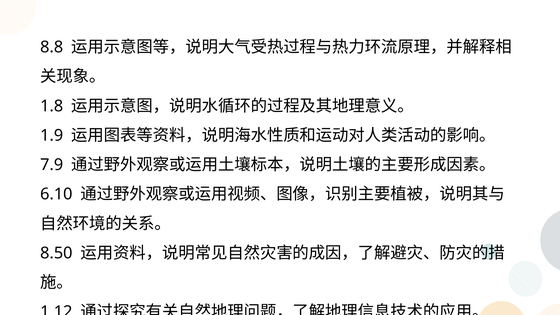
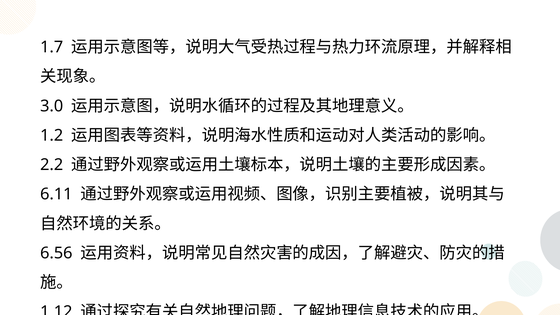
8.8: 8.8 -> 1.7 (52, 47)
1.8: 1.8 -> 3.0 (52, 106)
1.9: 1.9 -> 1.2 (52, 135)
7.9: 7.9 -> 2.2 (52, 165)
6.10: 6.10 -> 6.11 (56, 194)
8.50: 8.50 -> 6.56 (56, 253)
